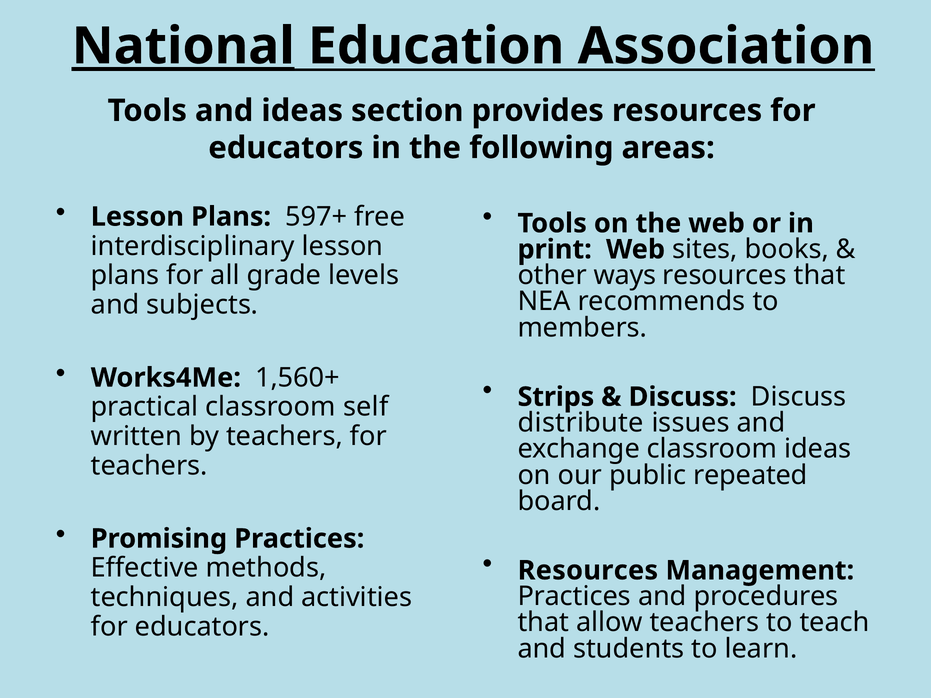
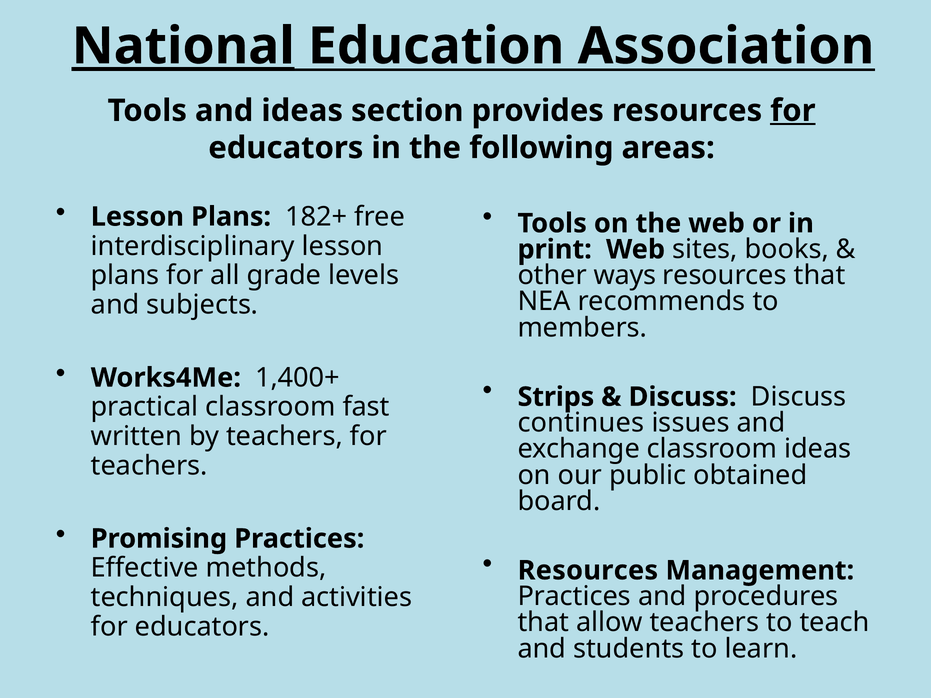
for underline: none -> present (793, 111)
597+: 597+ -> 182+ (316, 217)
1,560+: 1,560+ -> 1,400+ (298, 378)
self: self -> fast (366, 407)
distribute: distribute -> continues (581, 423)
repeated: repeated -> obtained (750, 475)
